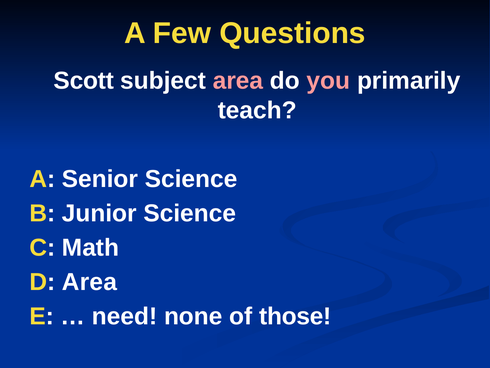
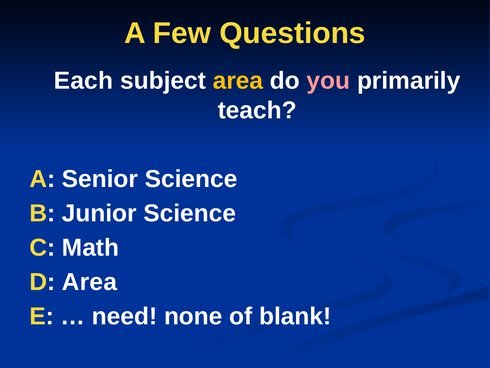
Scott: Scott -> Each (84, 81)
area colour: pink -> yellow (238, 81)
those: those -> blank (295, 316)
